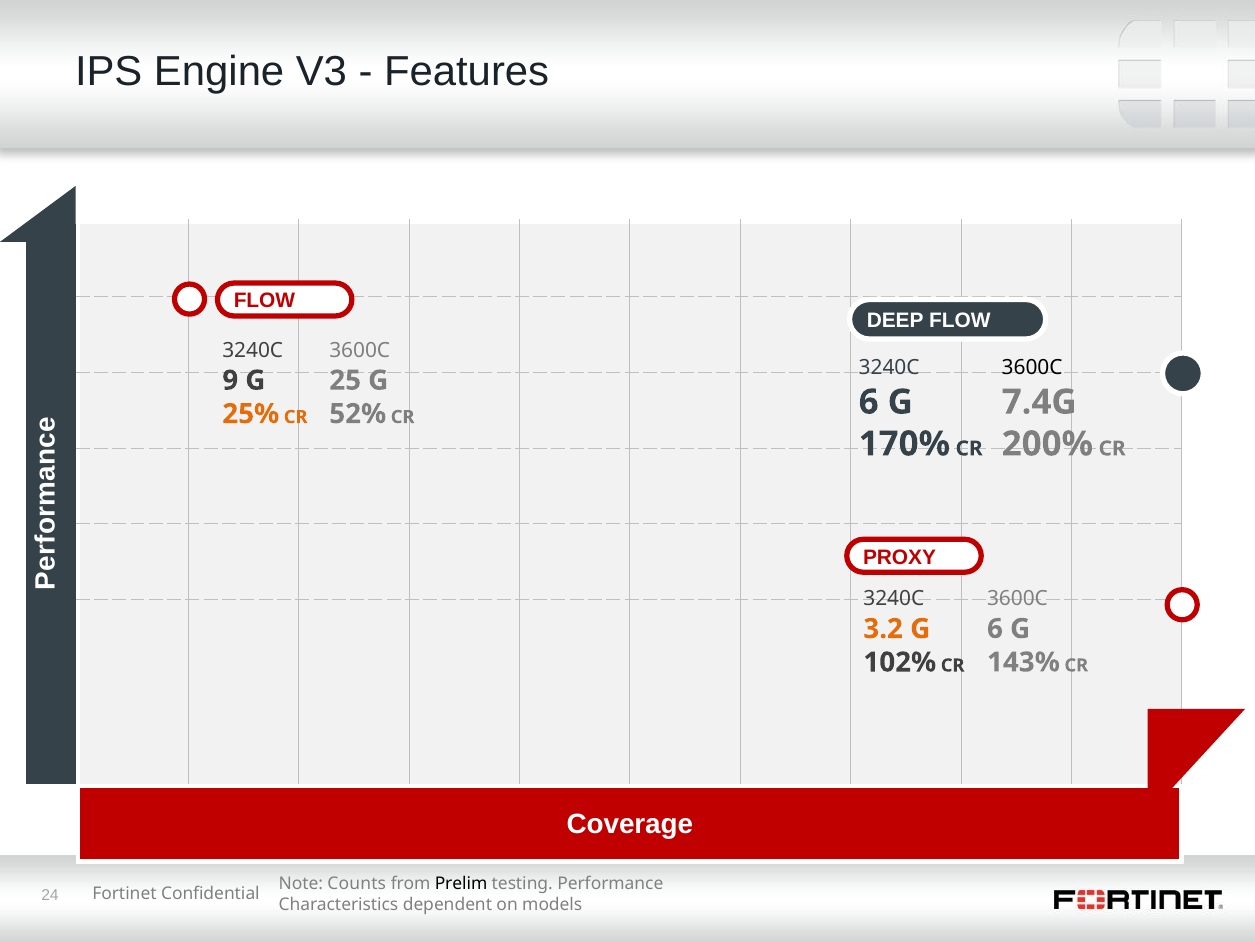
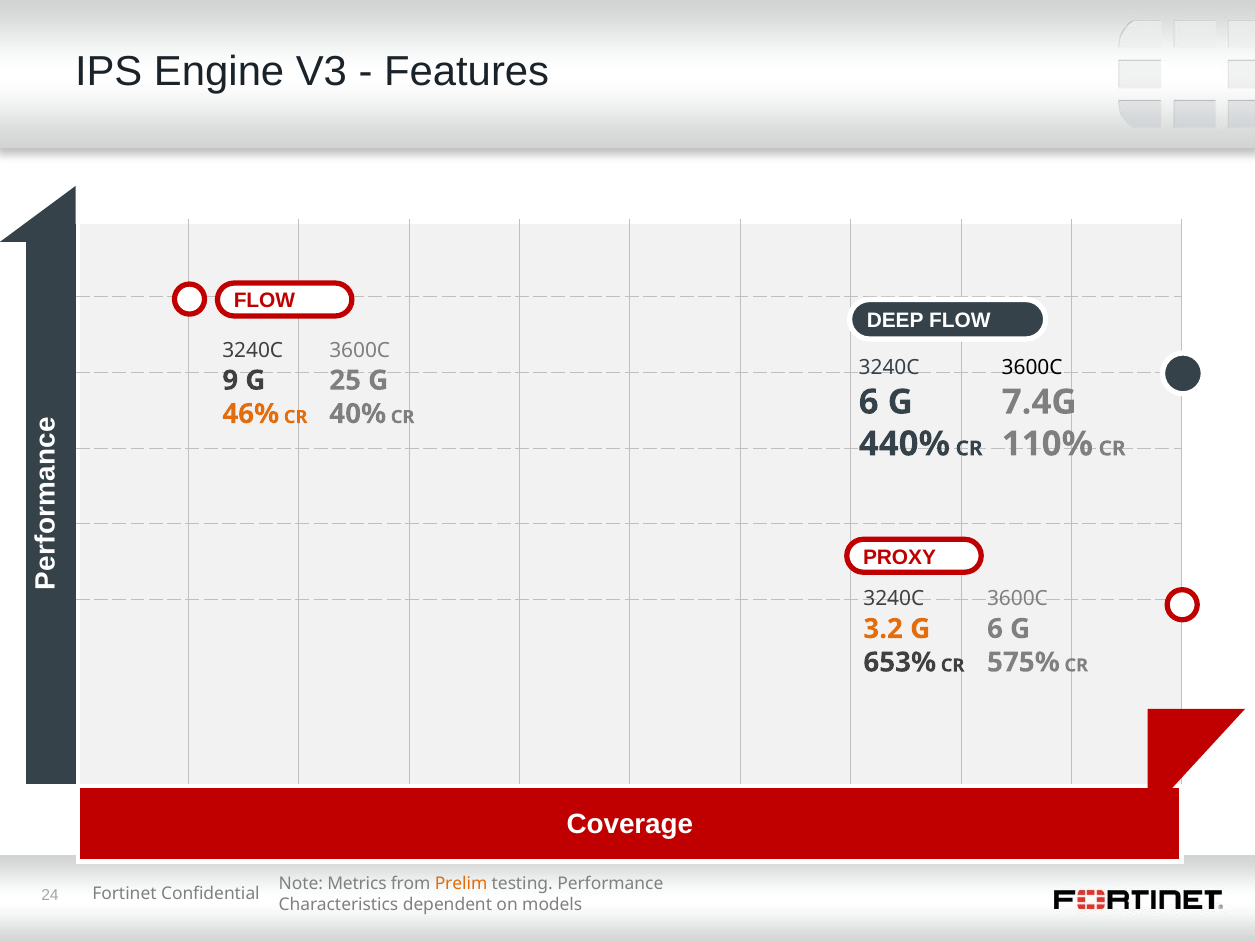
25%: 25% -> 46% (251, 414)
52%: 52% -> 40% (358, 414)
170%: 170% -> 440% (904, 444)
200%: 200% -> 110% (1047, 444)
102%: 102% -> 653% (900, 662)
143%: 143% -> 575% (1023, 662)
Counts: Counts -> Metrics (357, 883)
Prelim colour: black -> orange (461, 883)
